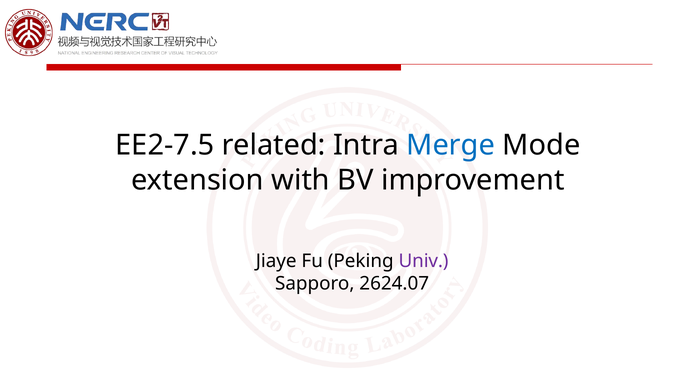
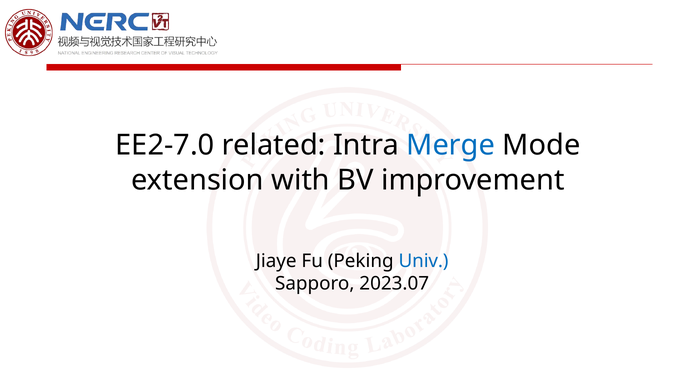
EE2-7.5: EE2-7.5 -> EE2-7.0 (165, 146)
Univ colour: purple -> blue (424, 261)
2624.07: 2624.07 -> 2023.07 (394, 284)
